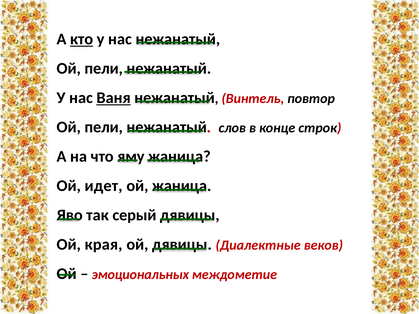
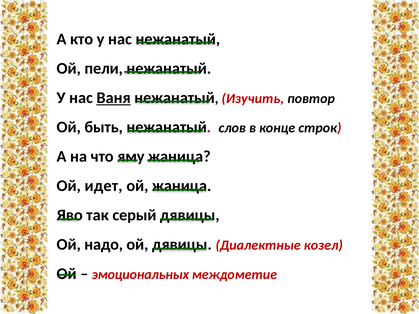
кто underline: present -> none (82, 39)
Винтель: Винтель -> Изучить (253, 99)
пели: пели -> быть (104, 127)
края: края -> надо (104, 245)
веков: веков -> козел (323, 245)
